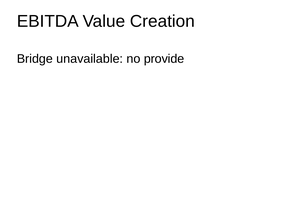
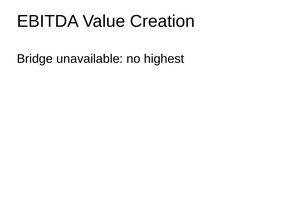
provide: provide -> highest (164, 59)
